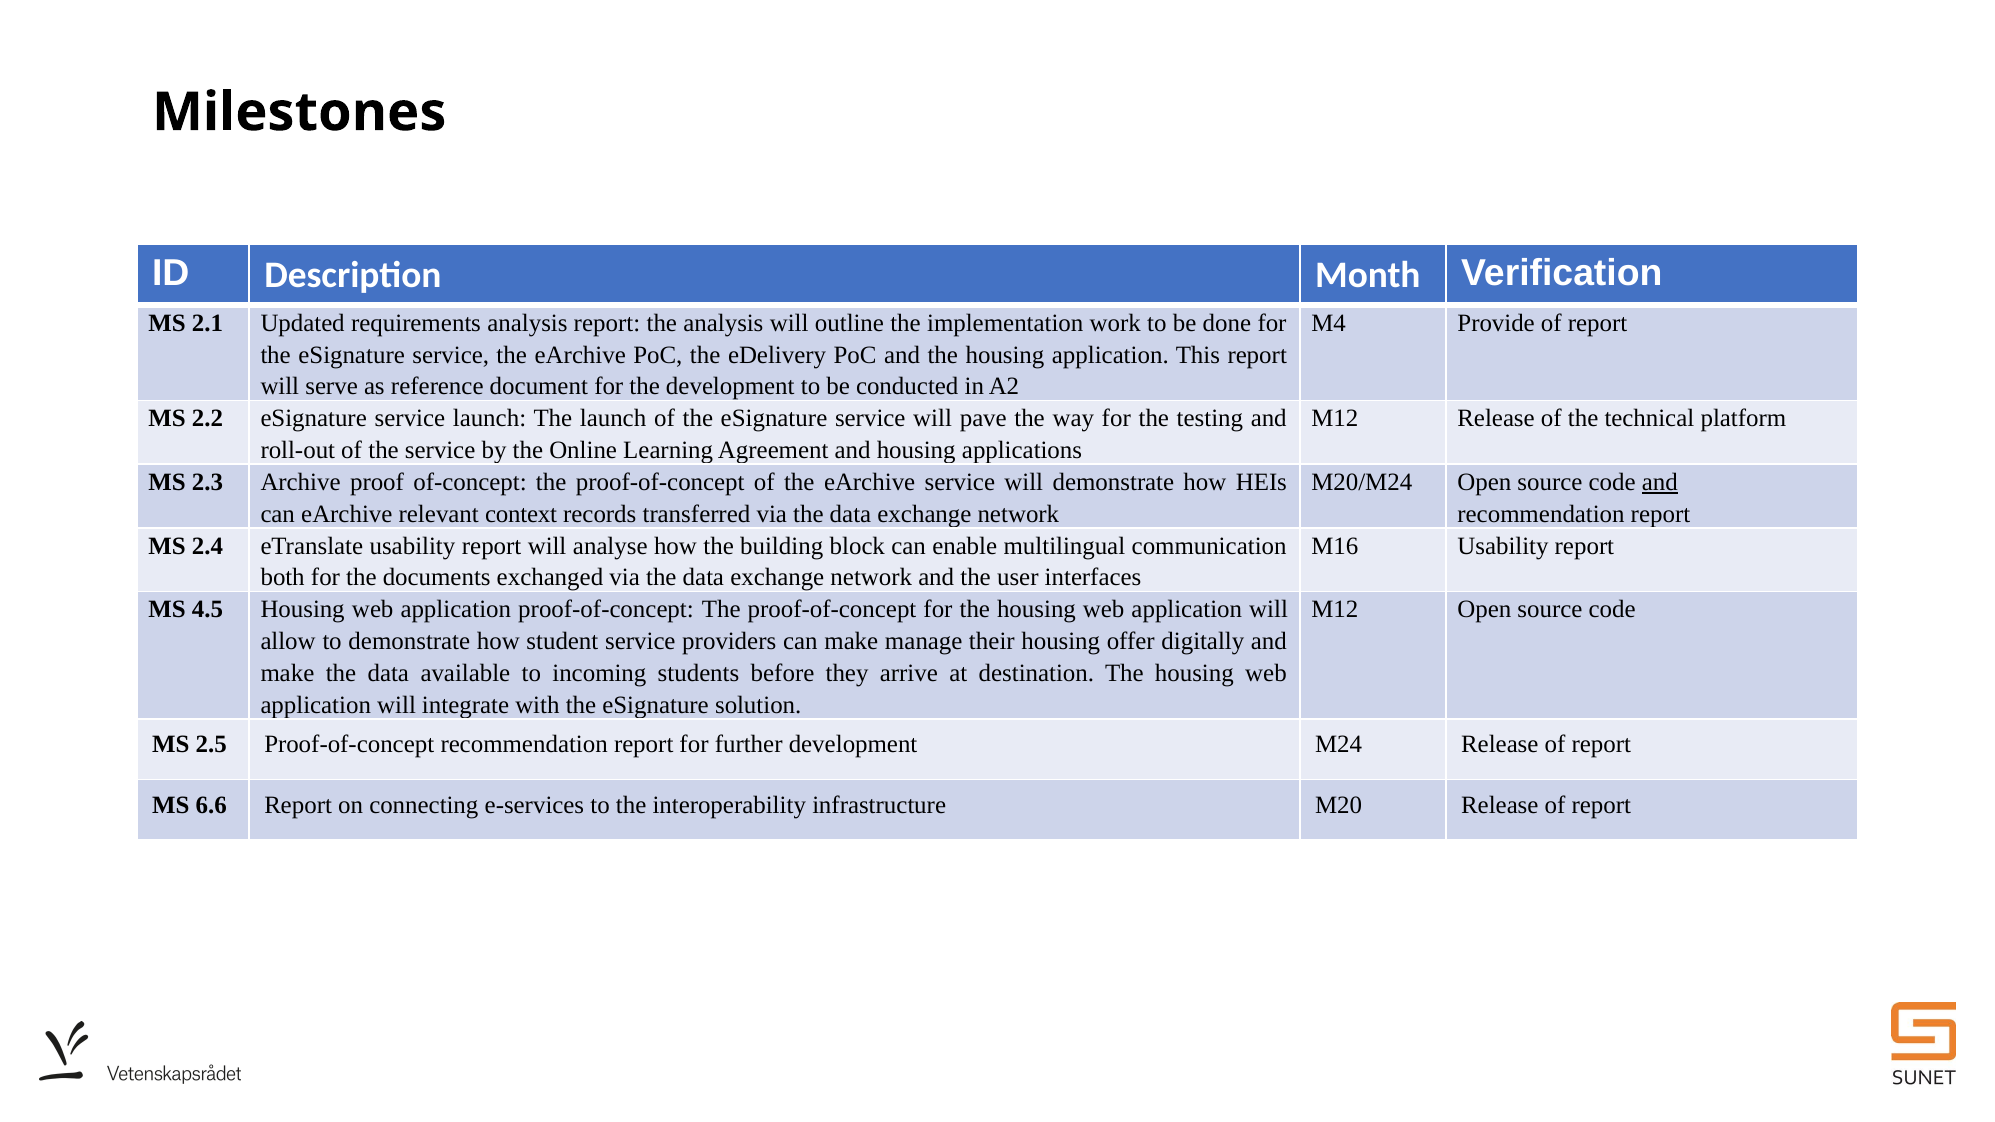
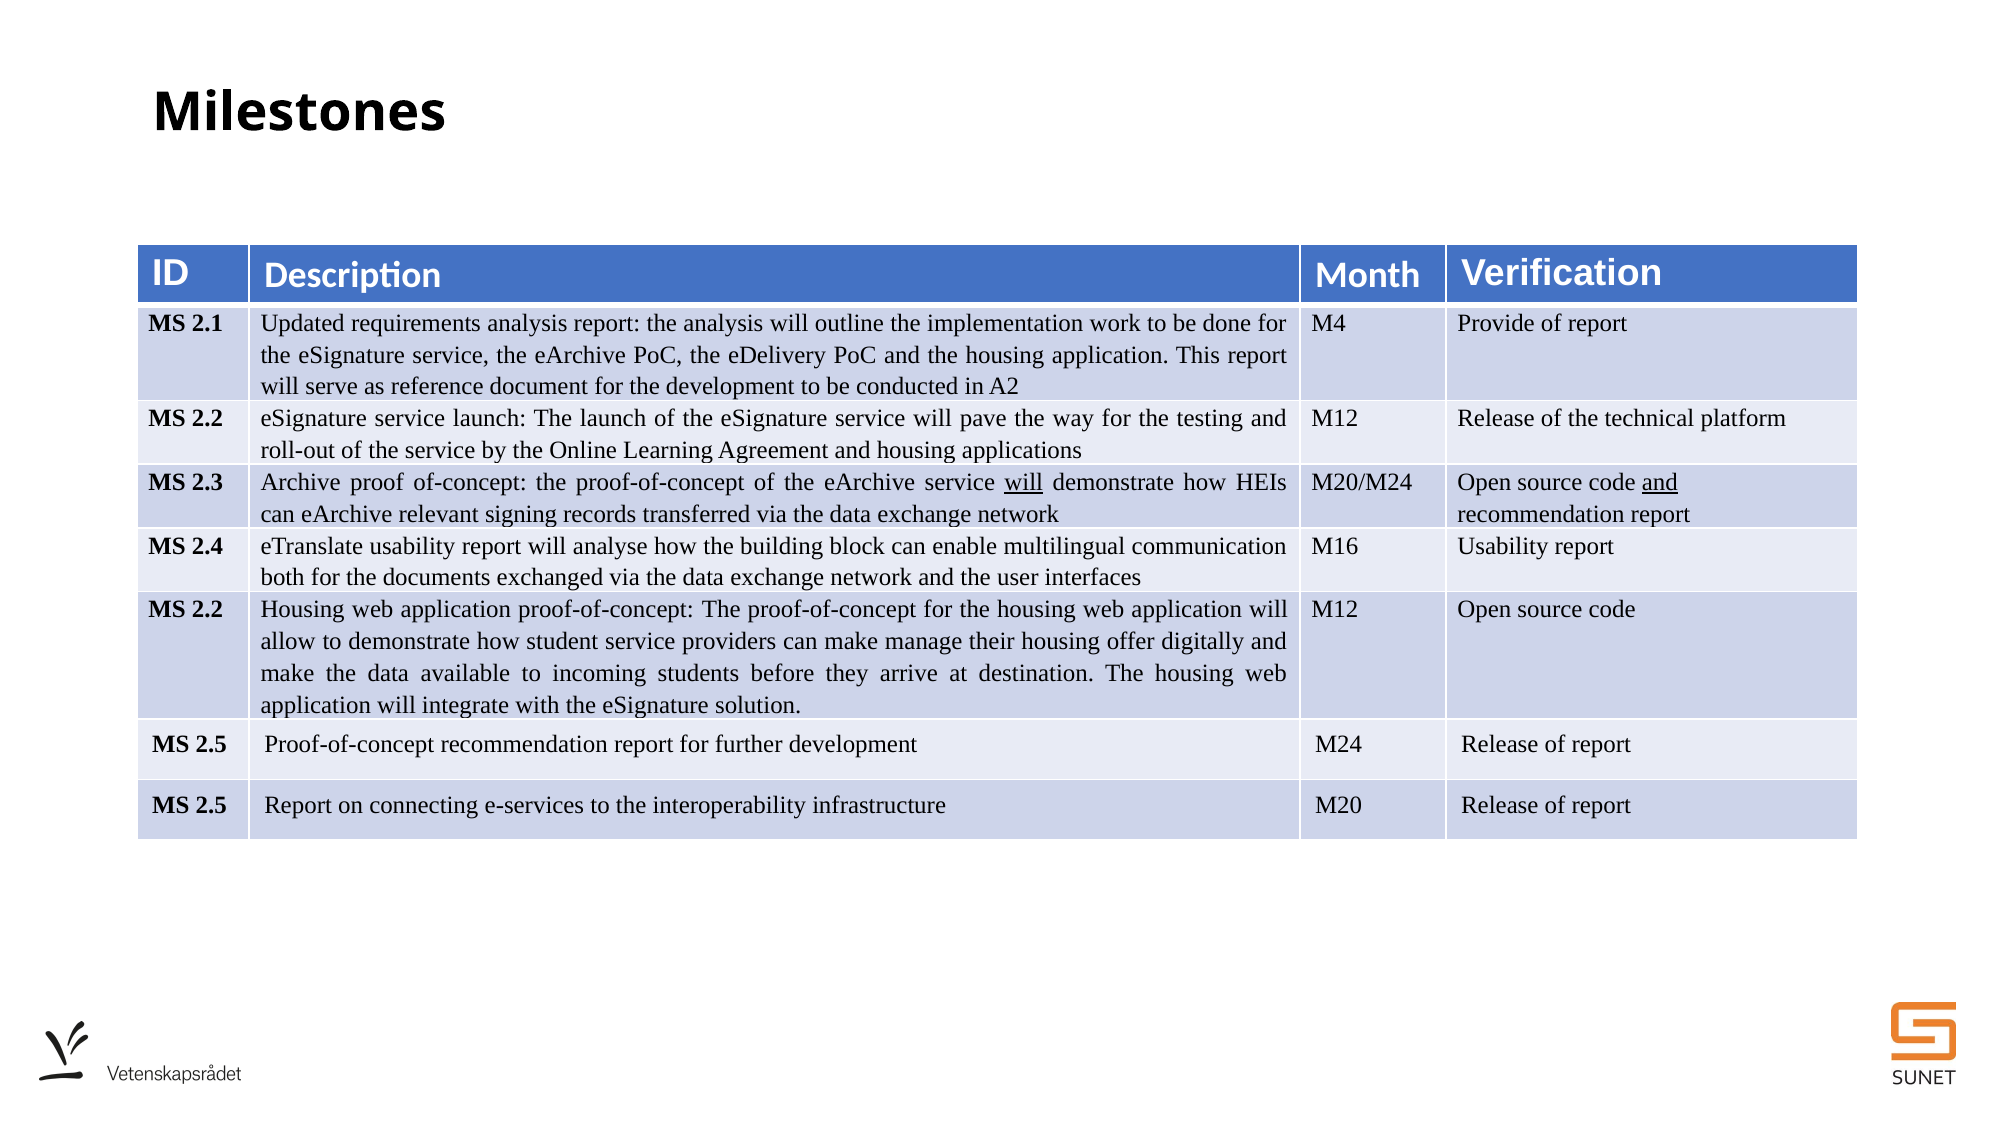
will underline: none -> present (1024, 482)
context: context -> signing (521, 514)
4.5: 4.5 -> 2.2 (207, 610)
6.6: 6.6 -> 2.5 (211, 805)
